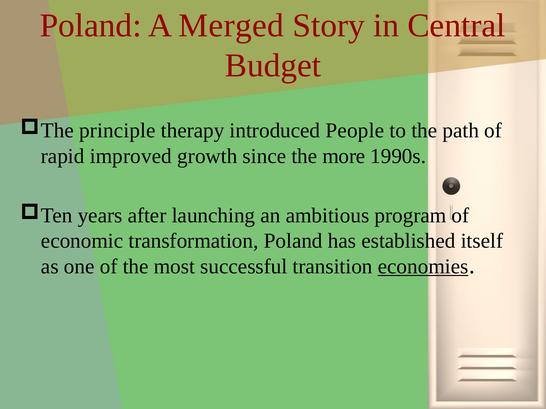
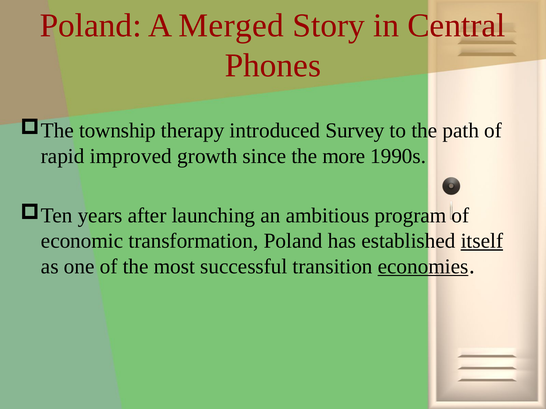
Budget: Budget -> Phones (273, 66)
principle: principle -> township (117, 131)
People: People -> Survey (355, 131)
itself underline: none -> present (482, 241)
